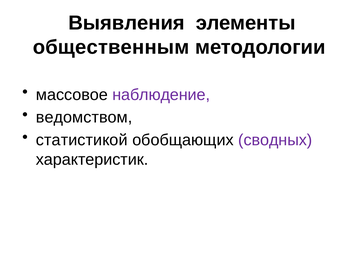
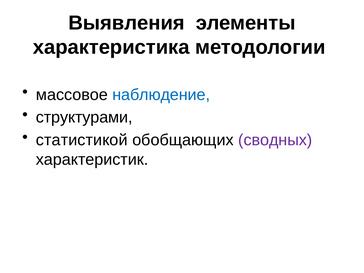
общественным: общественным -> характеристика (111, 47)
наблюдение colour: purple -> blue (161, 95)
ведомством: ведомством -> структурами (84, 117)
